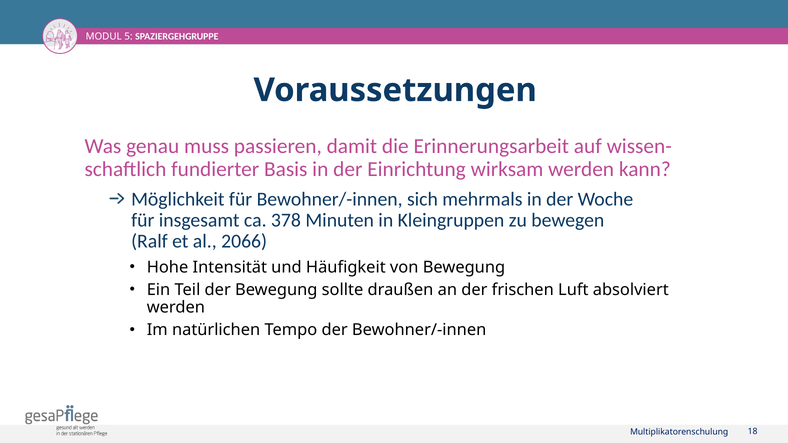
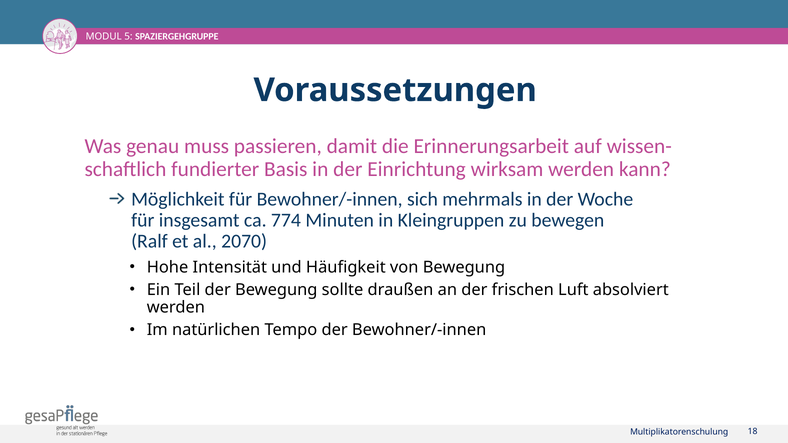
378: 378 -> 774 (286, 220)
2066: 2066 -> 2070 (244, 242)
